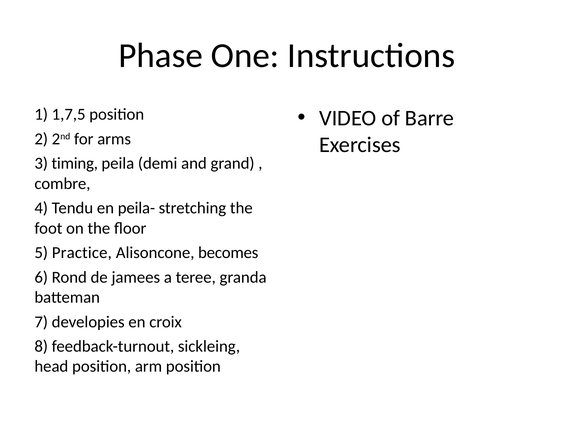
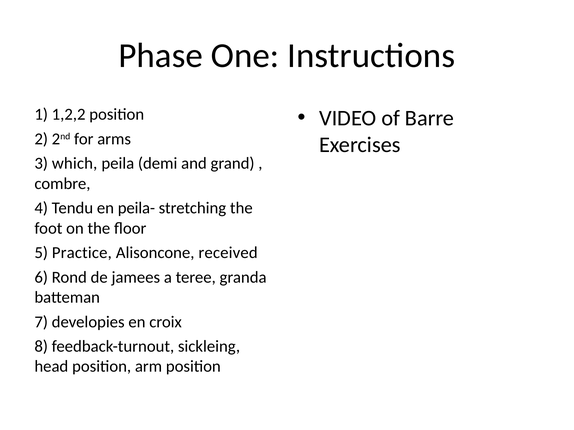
1,7,5: 1,7,5 -> 1,2,2 (69, 115)
timing: timing -> which (75, 164)
becomes: becomes -> received (228, 253)
